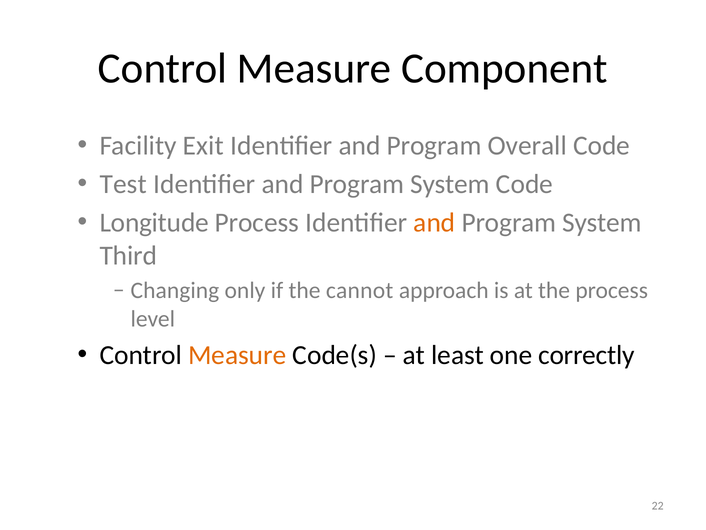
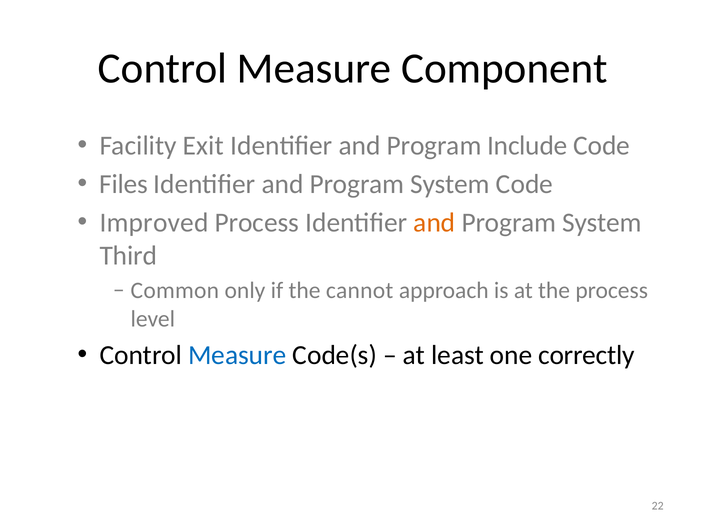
Overall: Overall -> Include (527, 145)
Test: Test -> Files (124, 184)
Longitude: Longitude -> Improved (154, 222)
Changing: Changing -> Common (175, 290)
Measure colour: orange -> blue (237, 355)
